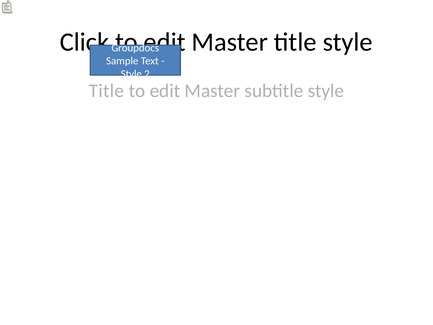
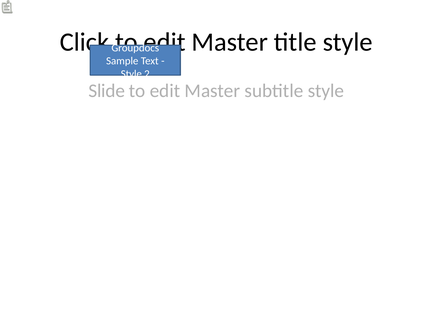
Title: Title -> Slide (107, 91)
